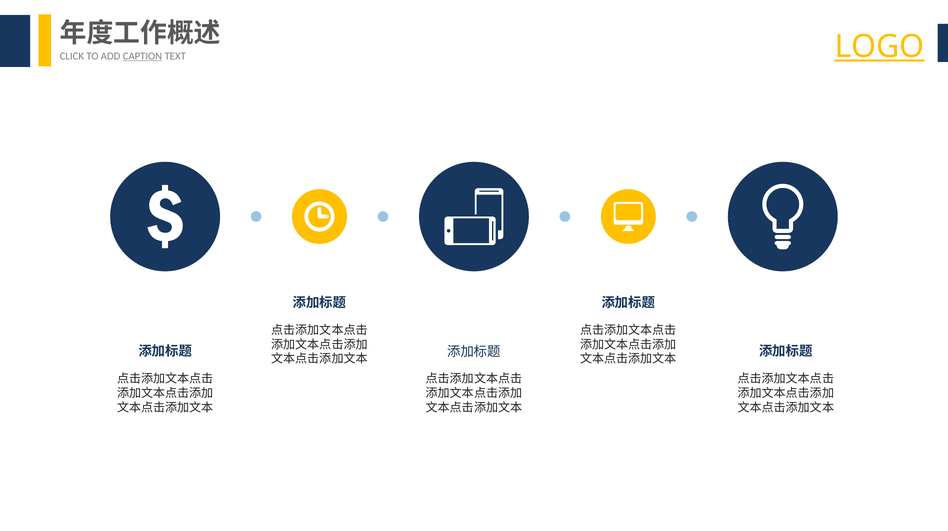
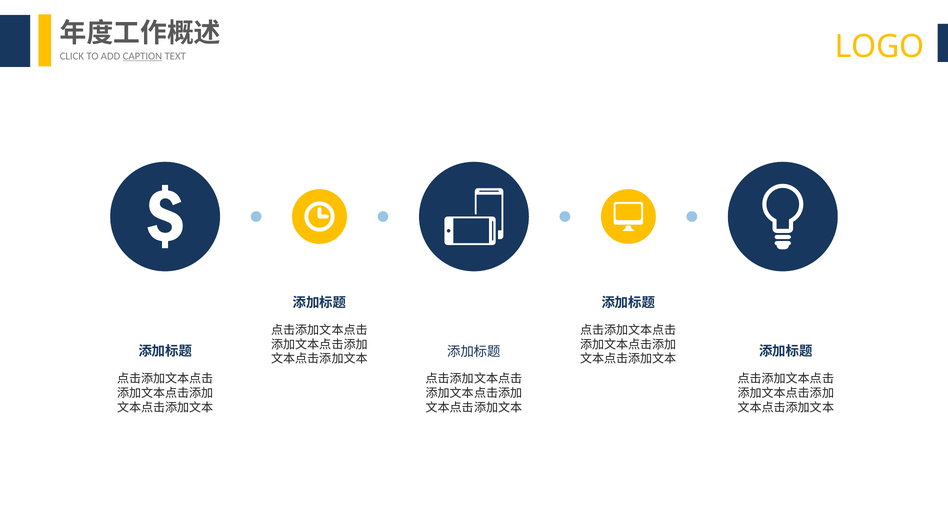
LOGO underline: present -> none (880, 47)
